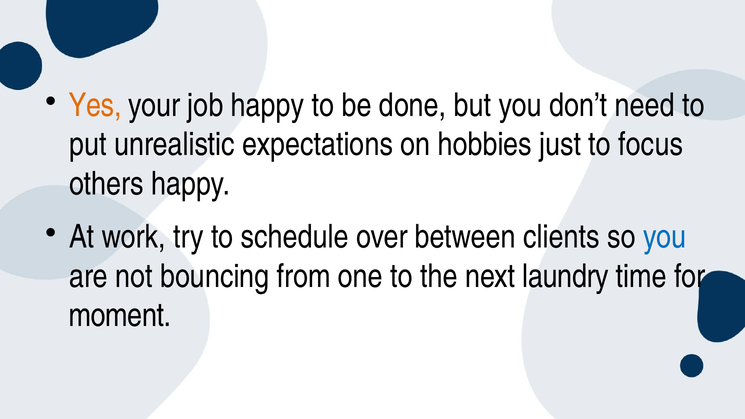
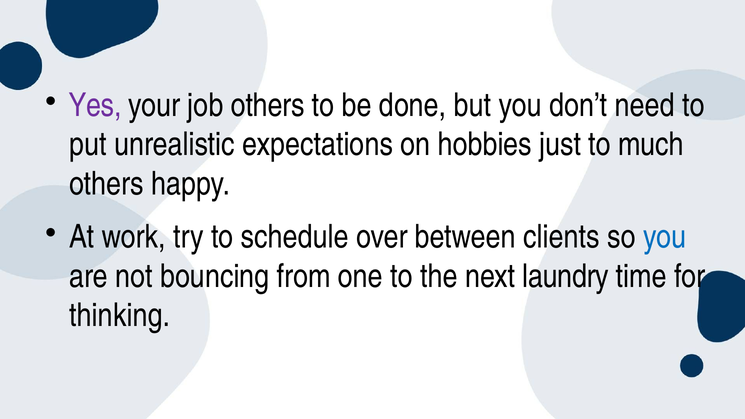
Yes colour: orange -> purple (95, 105)
job happy: happy -> others (268, 105)
focus: focus -> much (651, 145)
moment: moment -> thinking (120, 316)
